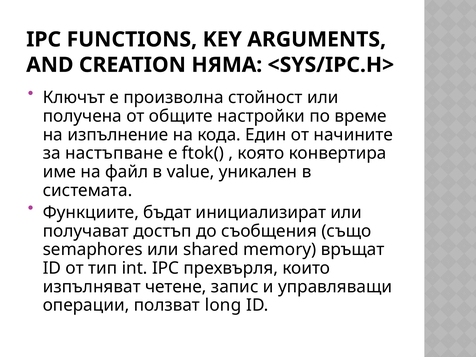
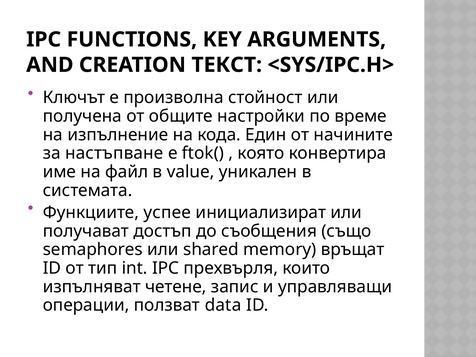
НЯМА: НЯМА -> ТЕКСТ (227, 65)
бъдат: бъдат -> успее (167, 213)
long: long -> data (223, 305)
